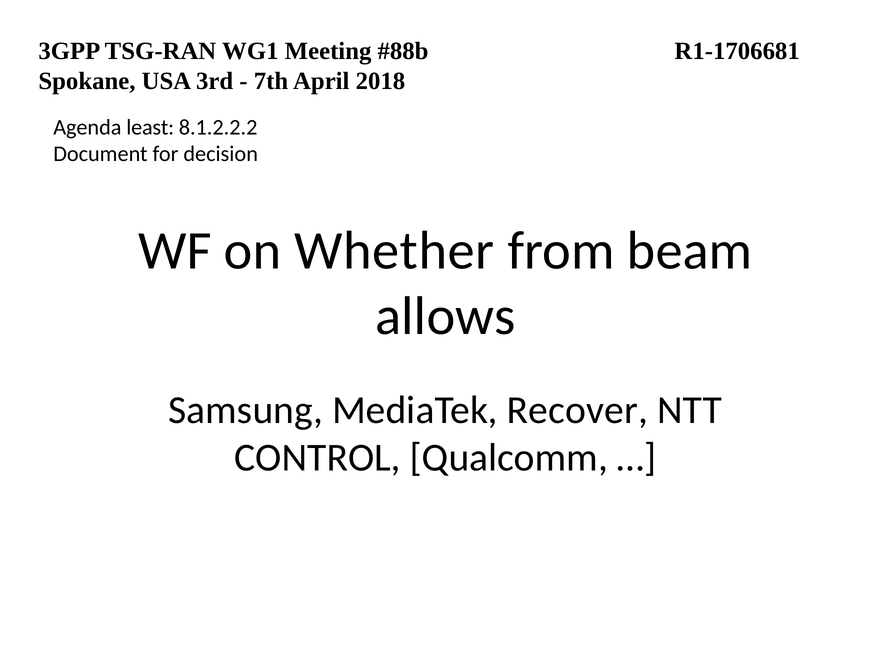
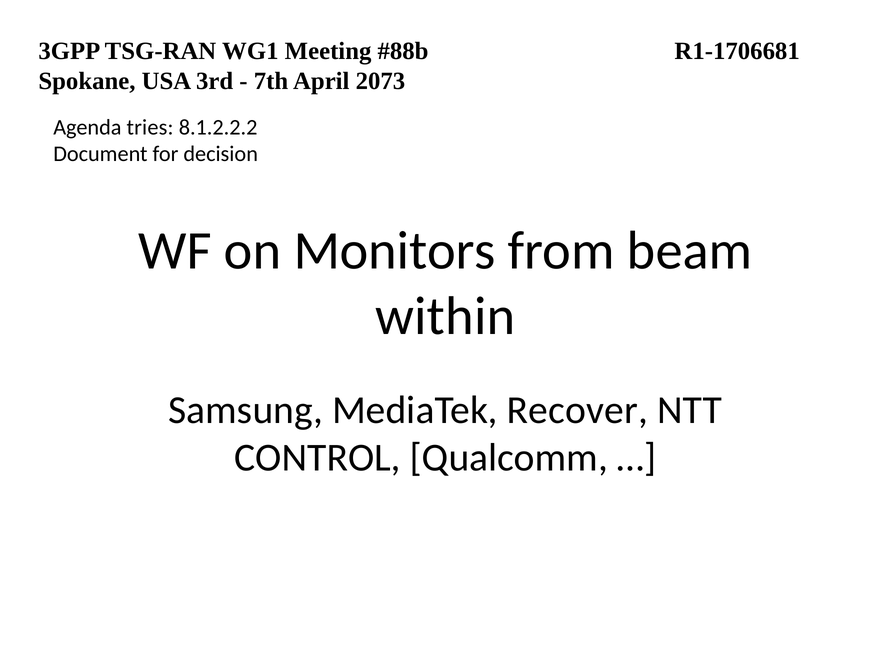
2018: 2018 -> 2073 (380, 81)
least: least -> tries (150, 127)
Whether: Whether -> Monitors (395, 250)
allows: allows -> within (445, 316)
